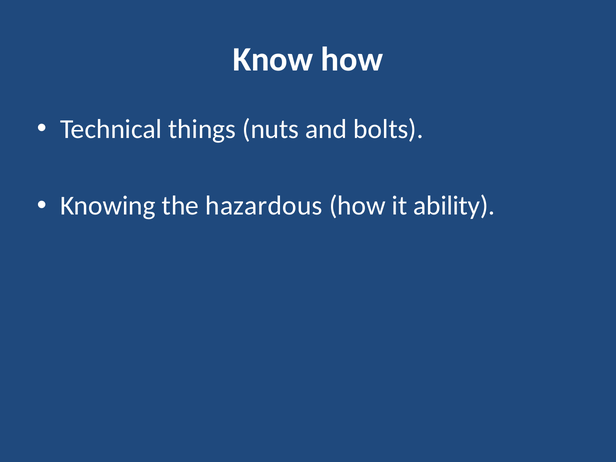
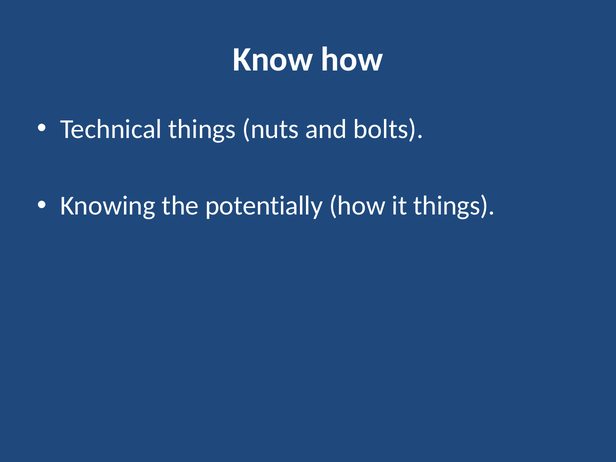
hazardous: hazardous -> potentially (264, 206)
it ability: ability -> things (454, 206)
